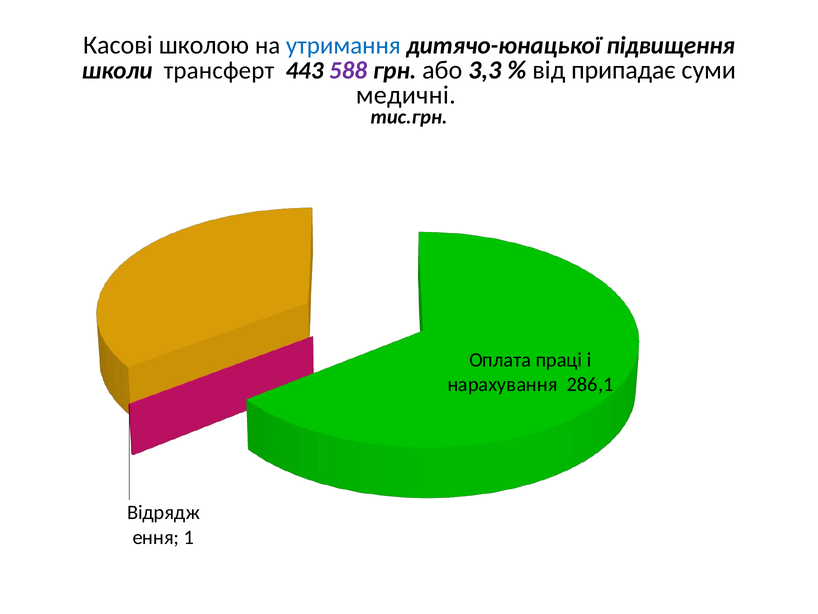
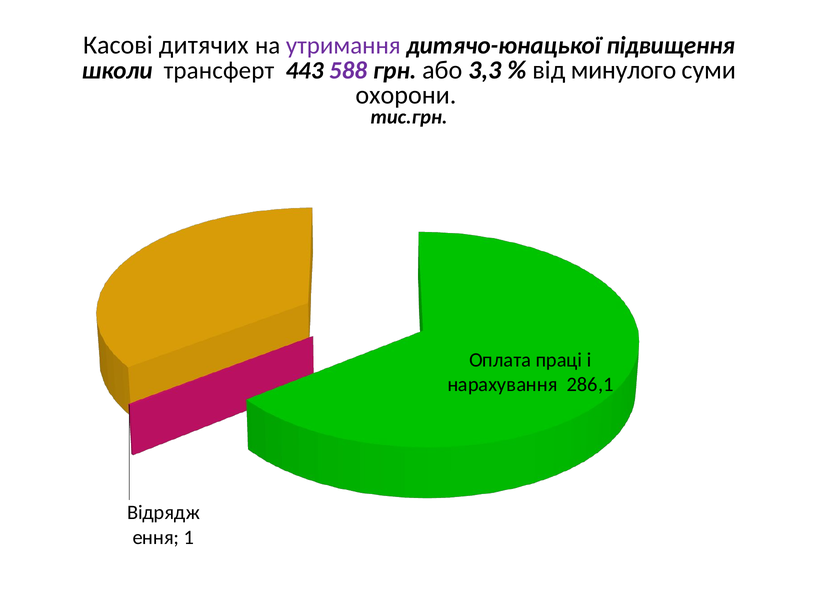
школою: школою -> дитячих (204, 45)
утримання colour: blue -> purple (343, 45)
припадає: припадає -> минулого (624, 70)
медичні: медичні -> охорони (406, 95)
